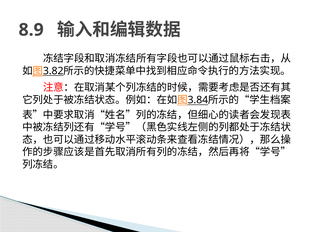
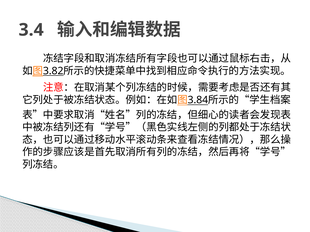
8.9: 8.9 -> 3.4 (31, 30)
